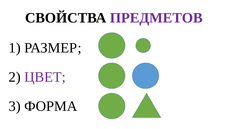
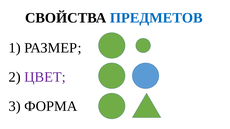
ПРЕДМЕТОВ colour: purple -> blue (156, 18)
